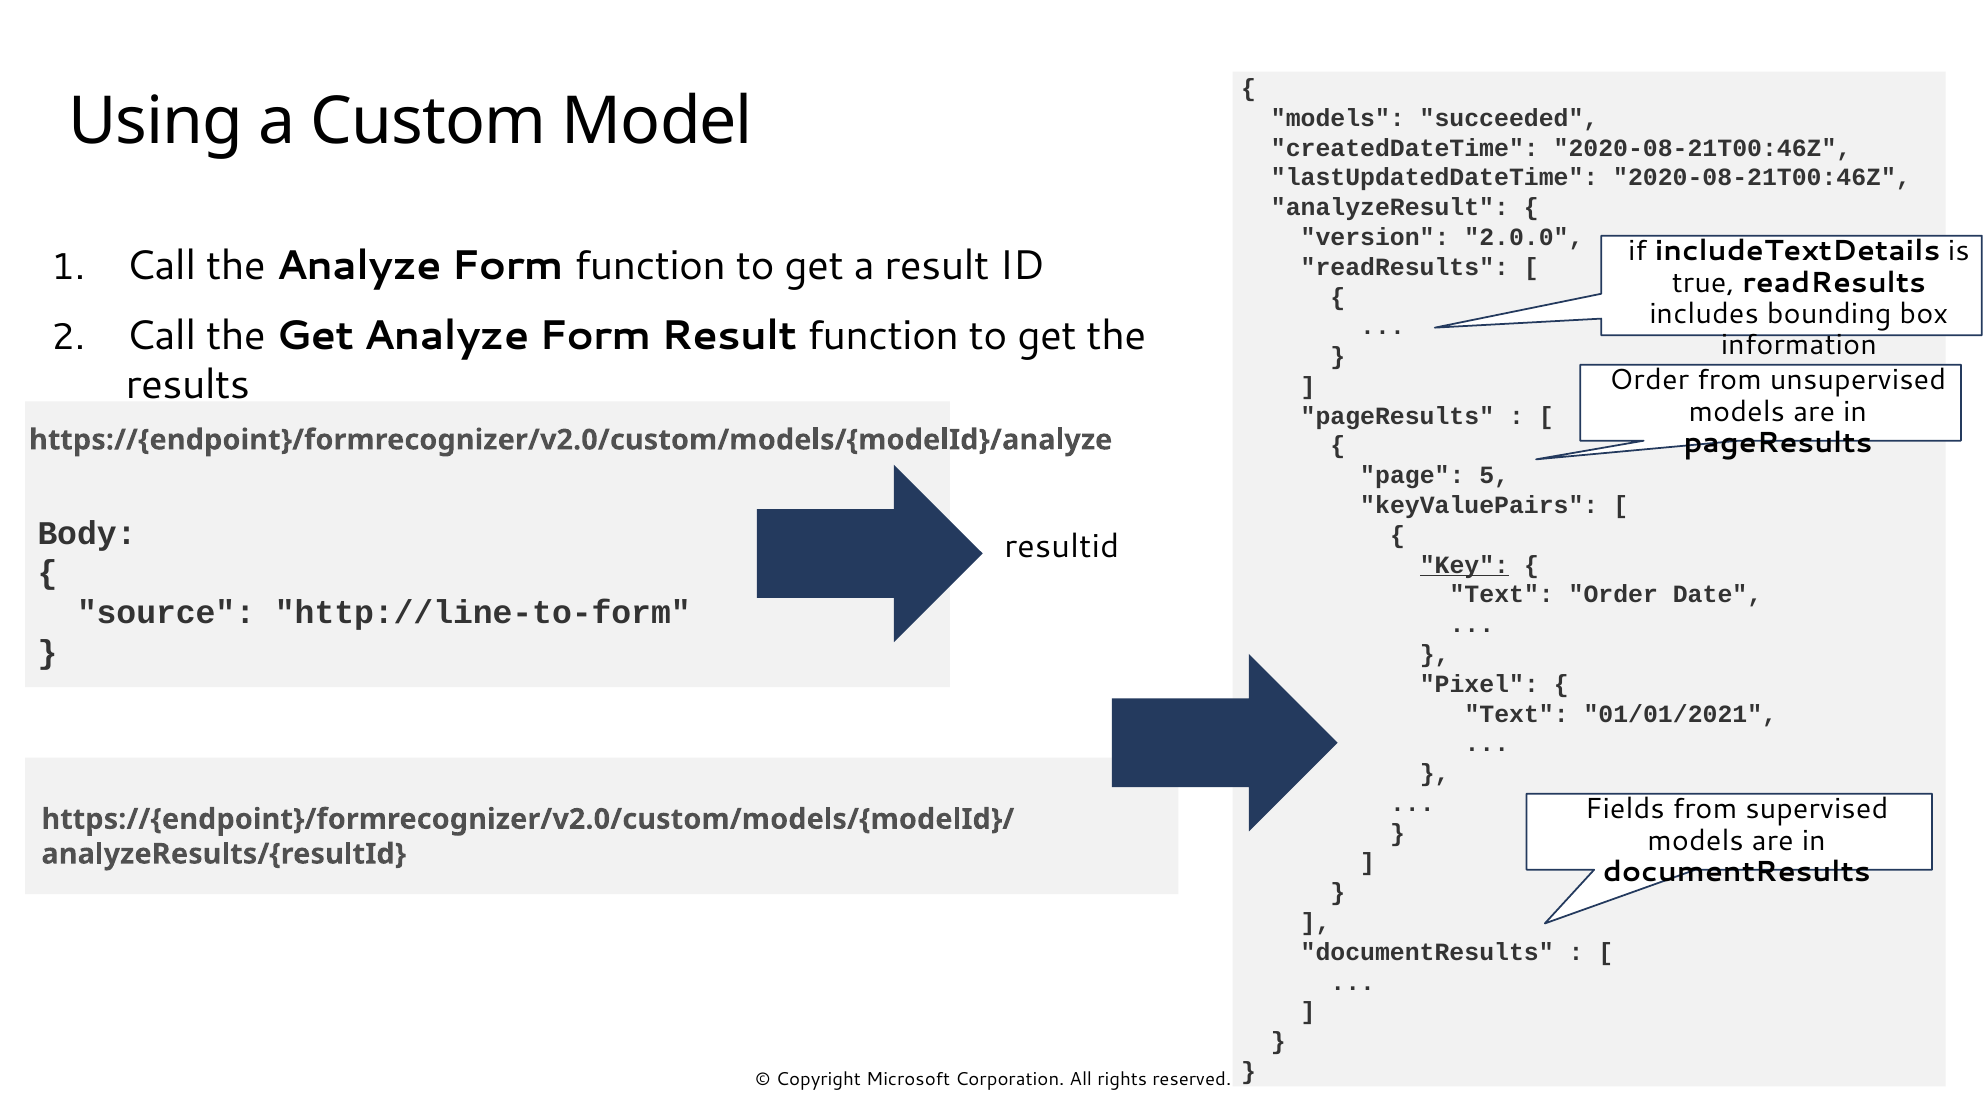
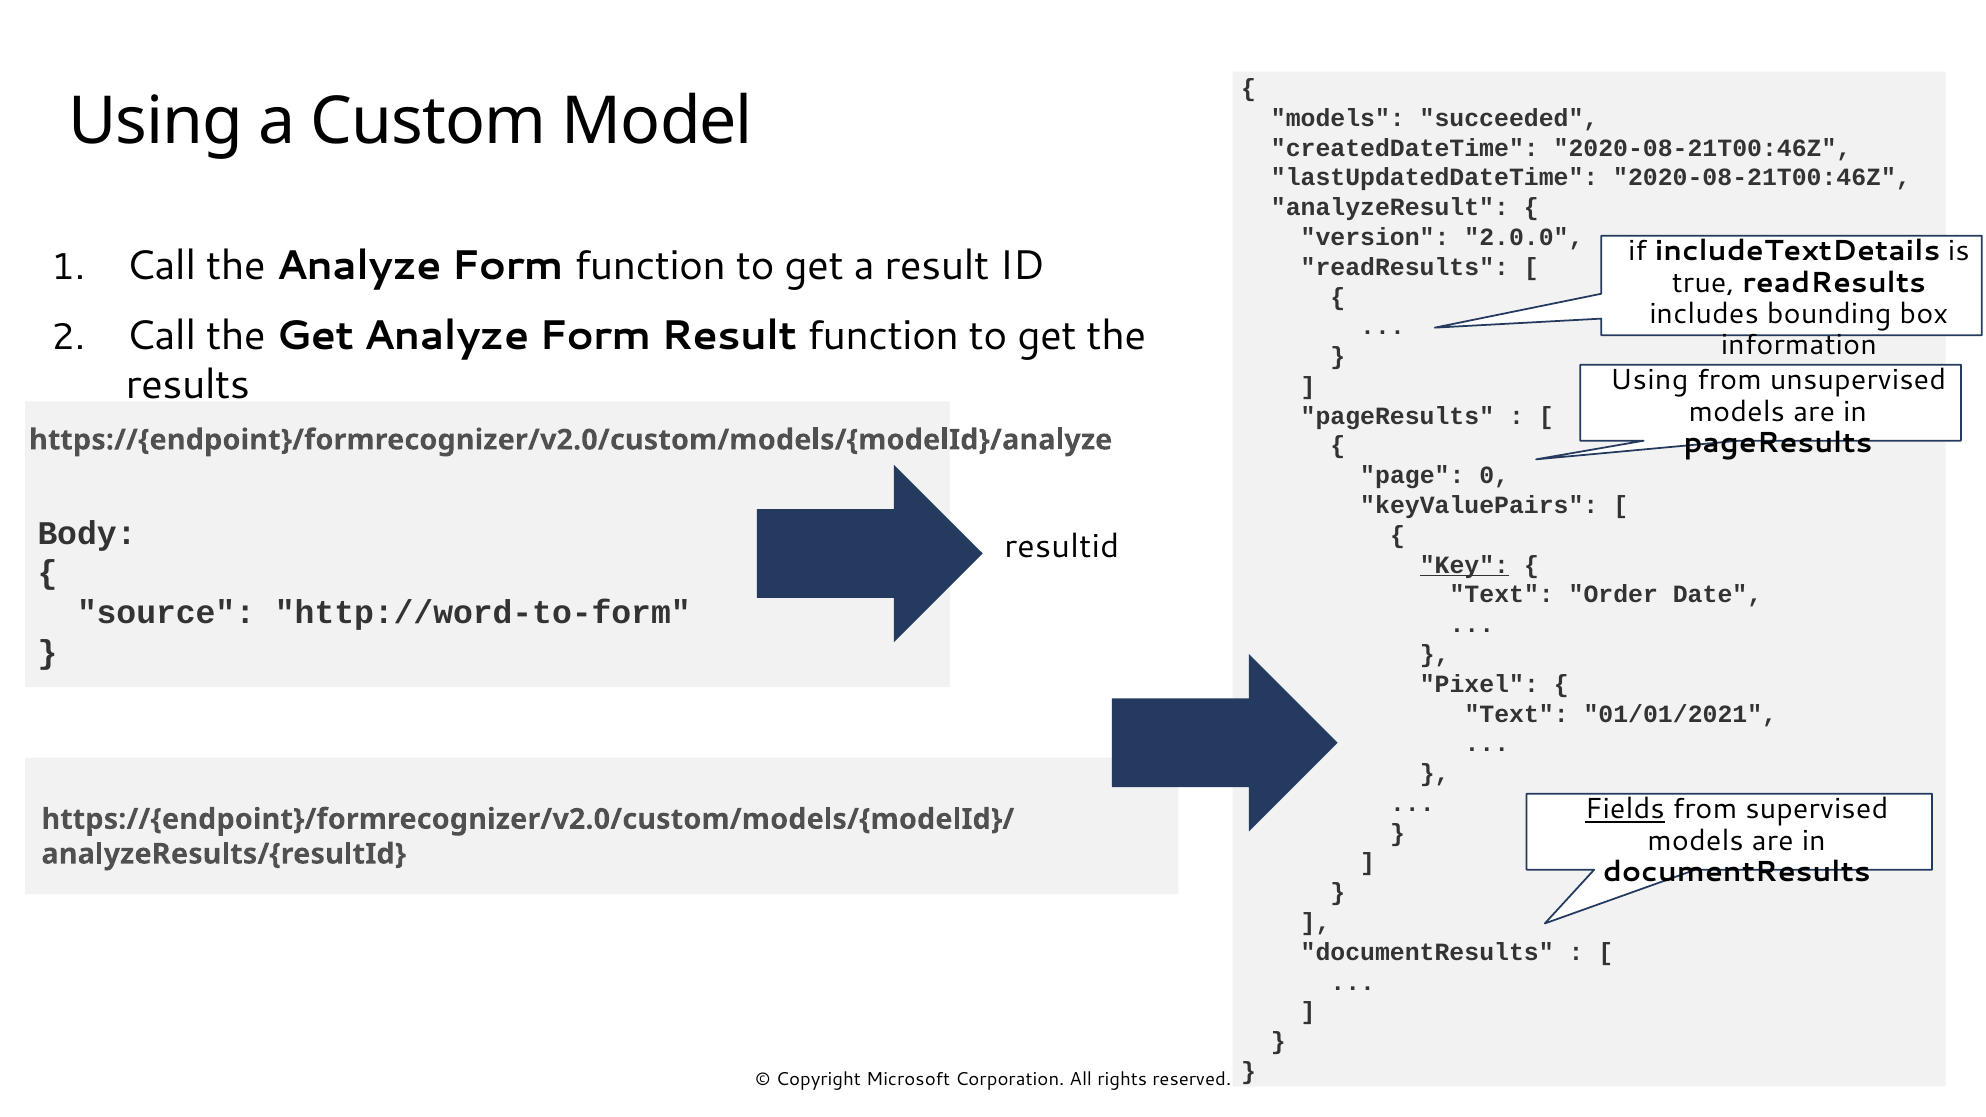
Order: Order -> Using (1649, 380)
5: 5 -> 0 (1494, 476)
http://line-to-form: http://line-to-form -> http://word-to-form (483, 613)
Fields underline: none -> present (1625, 809)
